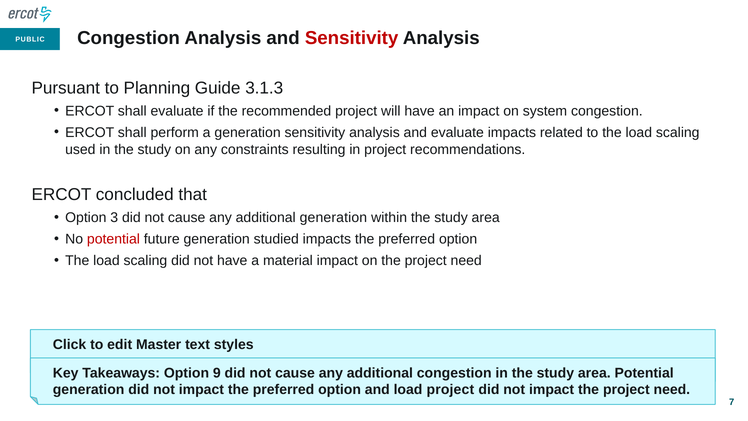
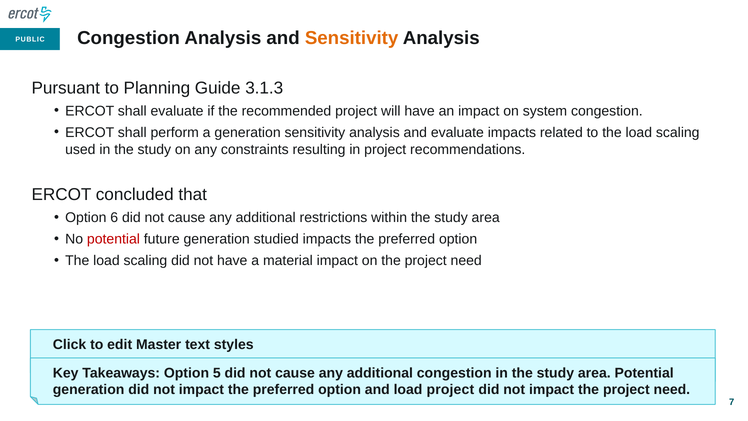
Sensitivity colour: red -> orange (352, 38)
3: 3 -> 6 (114, 218)
additional generation: generation -> restrictions (333, 218)
9: 9 -> 5 (217, 373)
